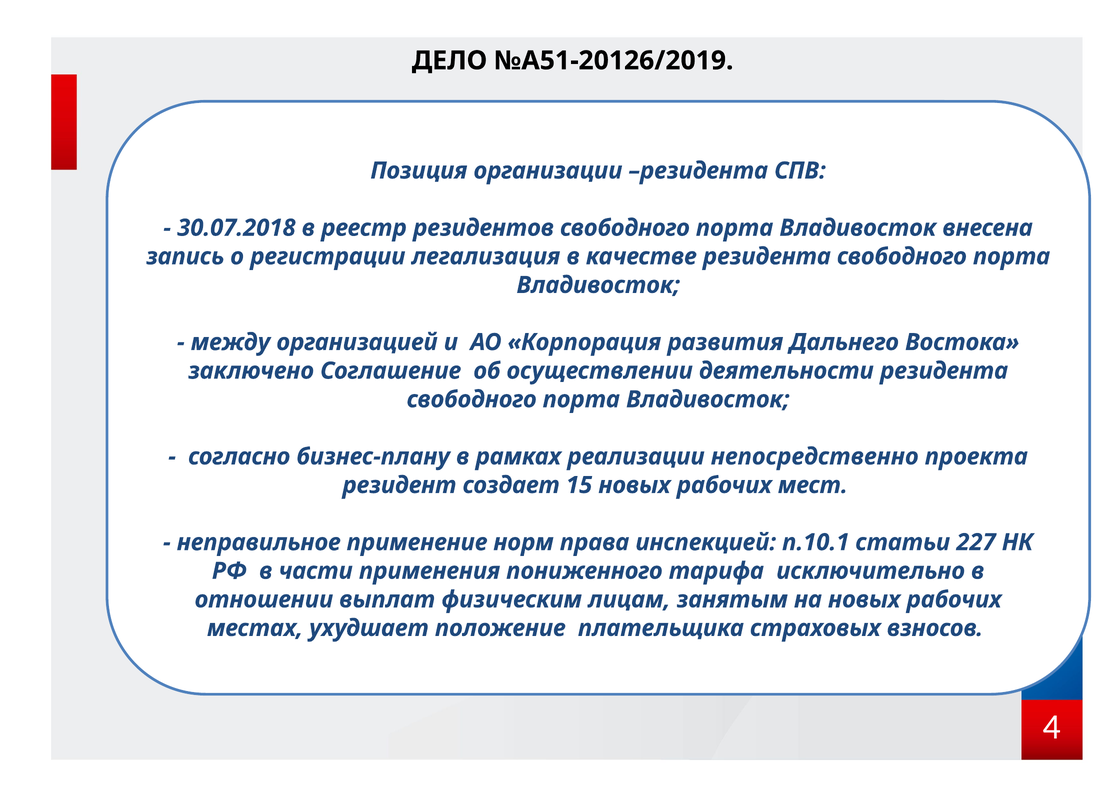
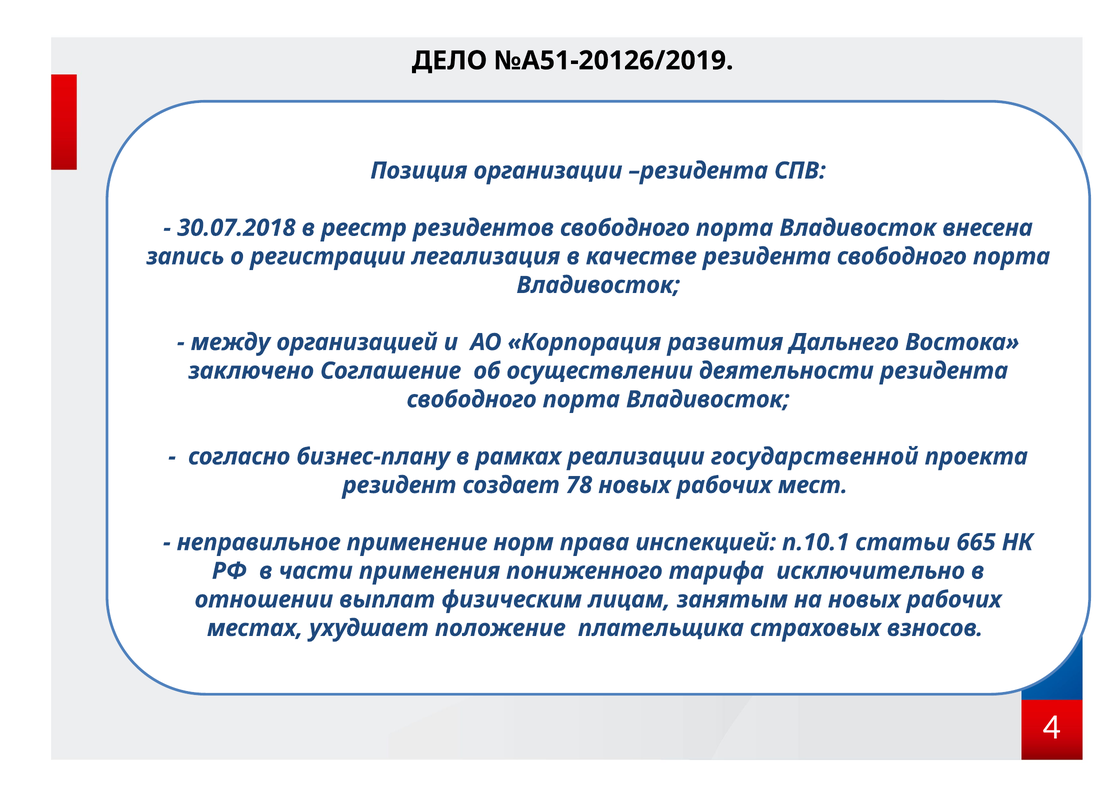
непосредственно: непосредственно -> государственной (815, 456)
15: 15 -> 78 (579, 485)
227: 227 -> 665 (976, 542)
